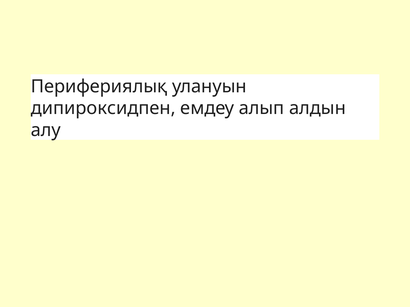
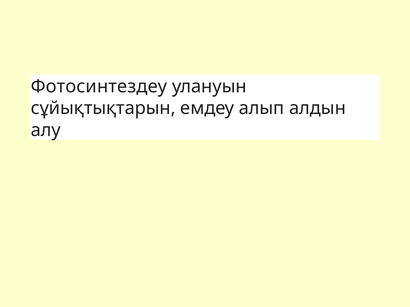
Перифериялық: Перифериялық -> Фотосинтездеу (99, 87)
дипироксидпен: дипироксидпен -> сұйықтықтарын (103, 108)
